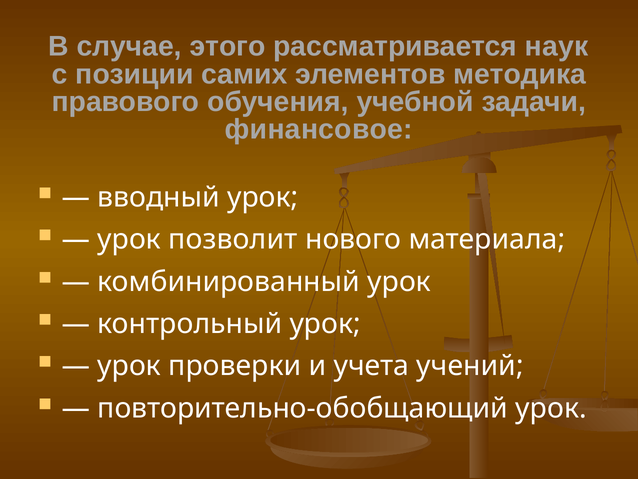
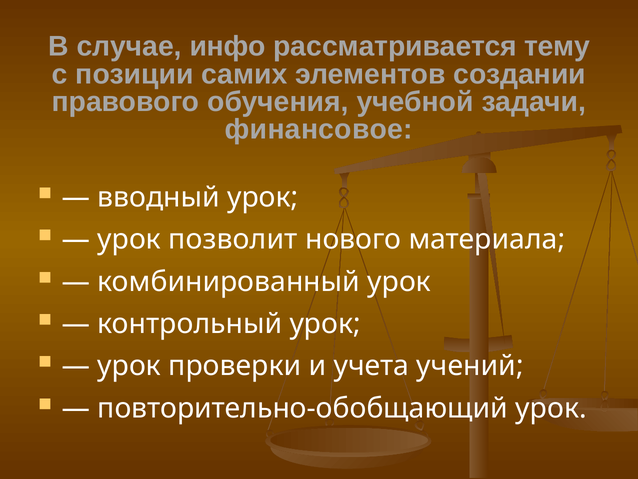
этого: этого -> инфо (228, 47)
наук: наук -> тему (557, 47)
методика: методика -> создании (520, 74)
